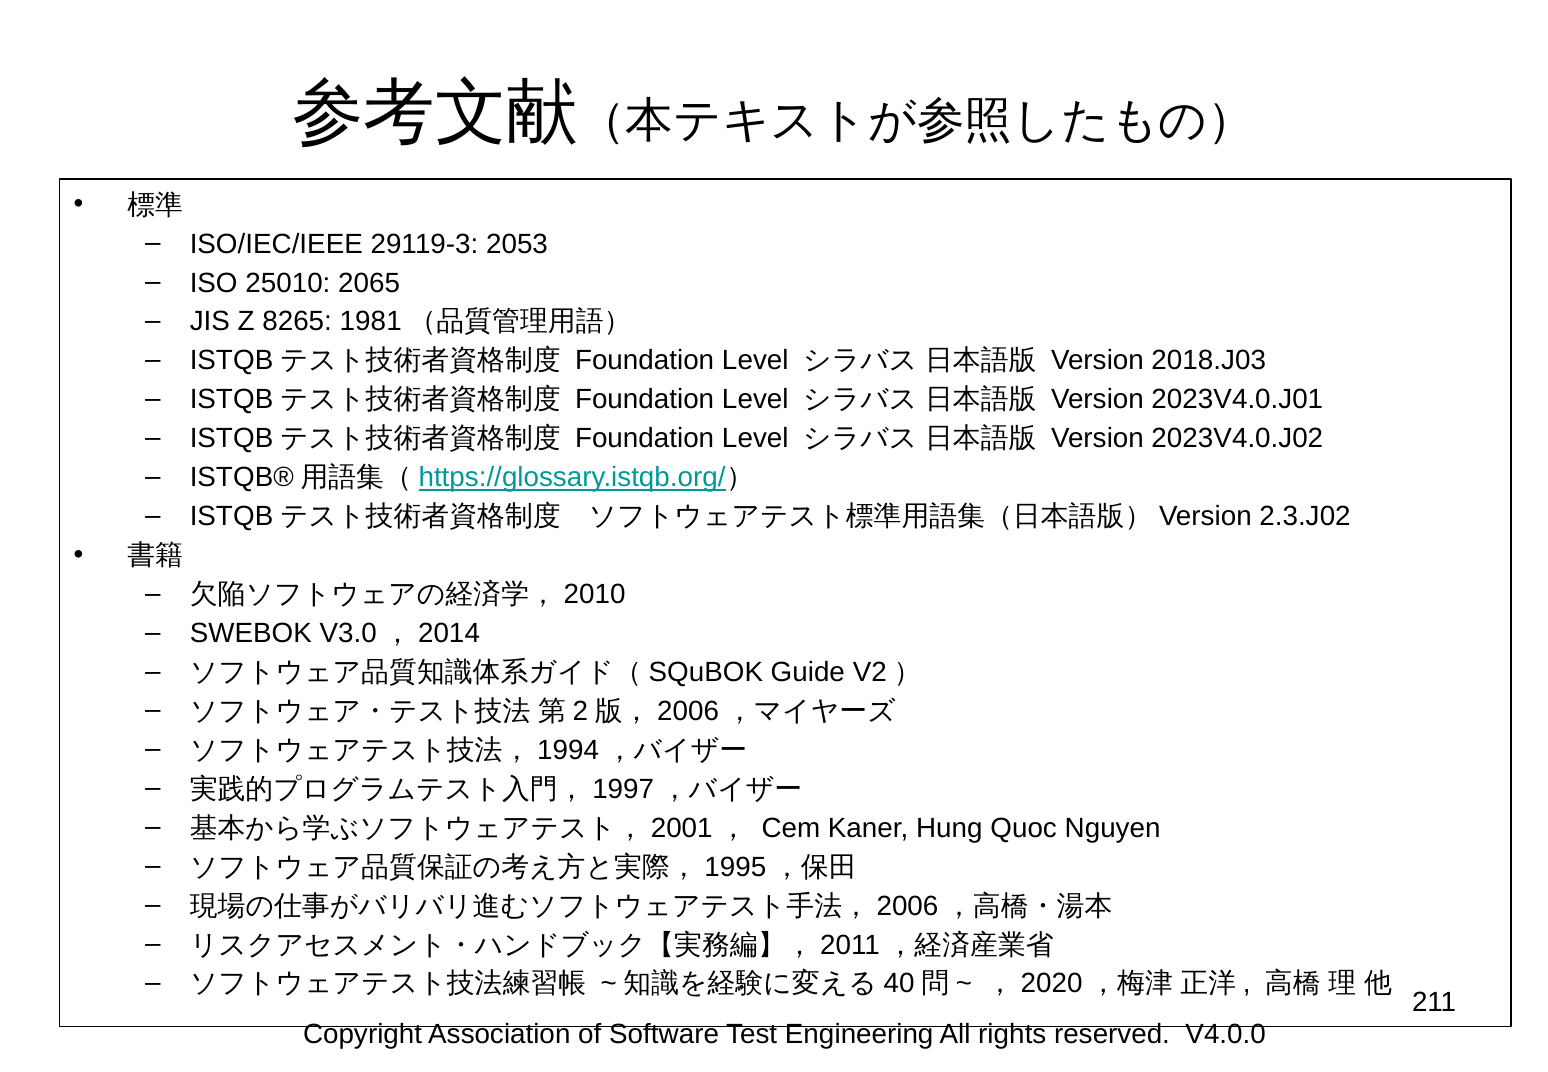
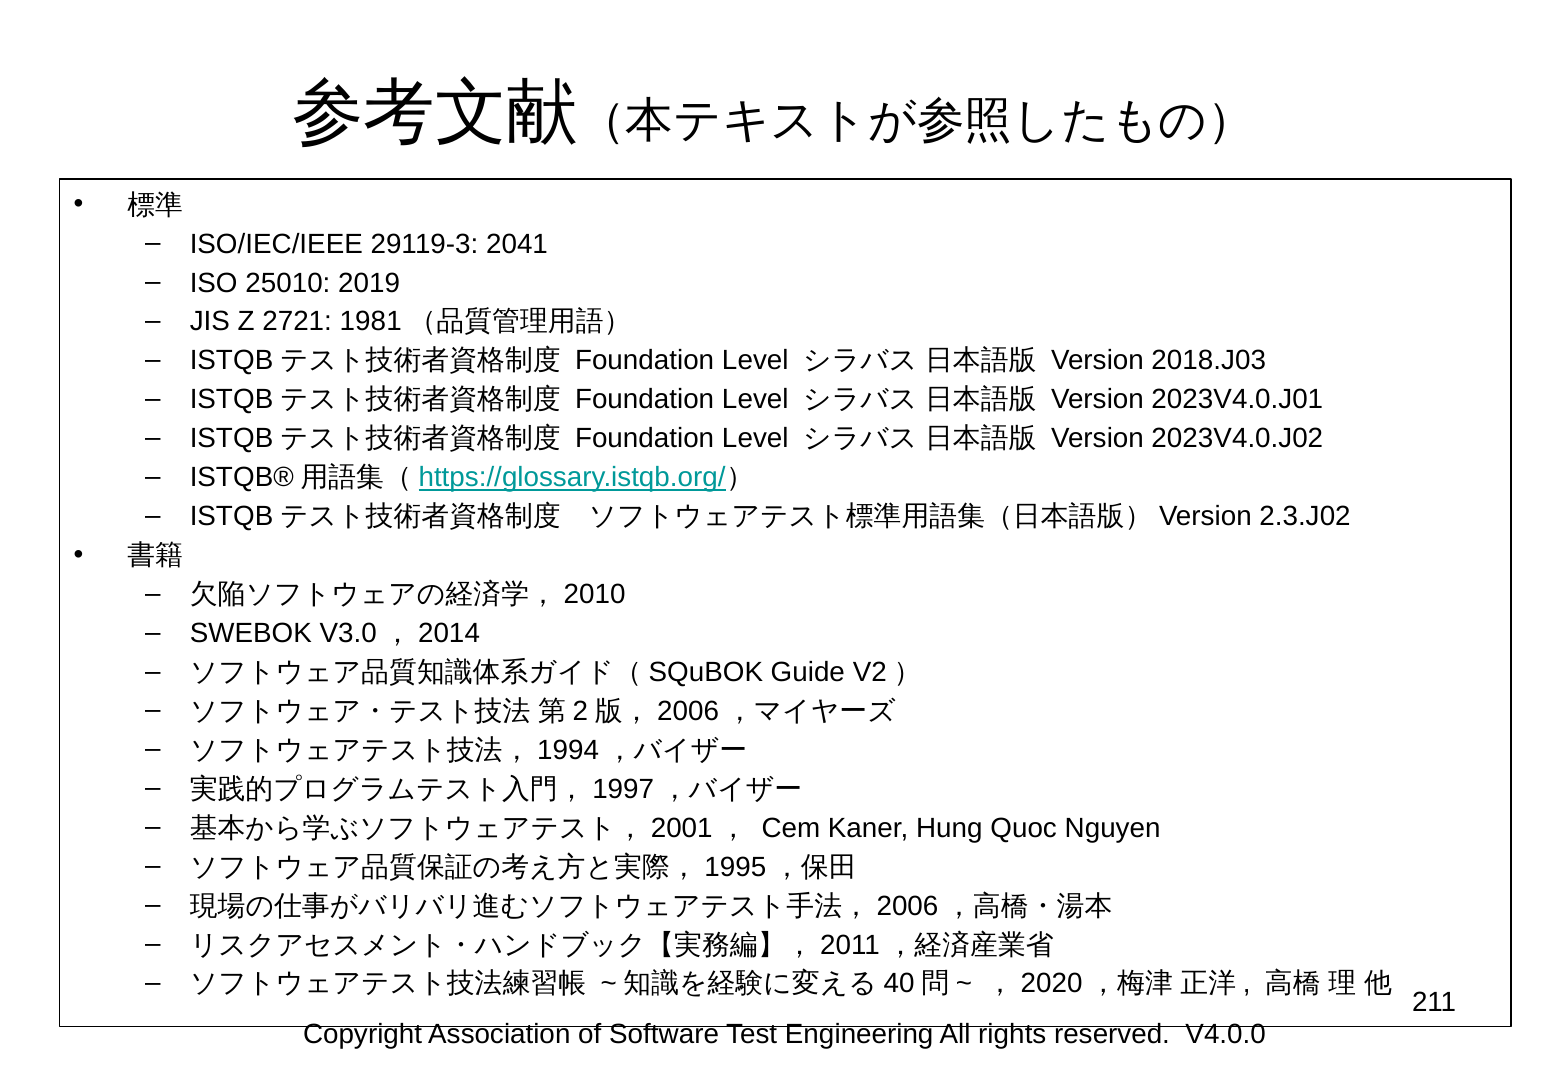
2053: 2053 -> 2041 (517, 244)
2065: 2065 -> 2019 (369, 283)
8265: 8265 -> 2721 (297, 322)
